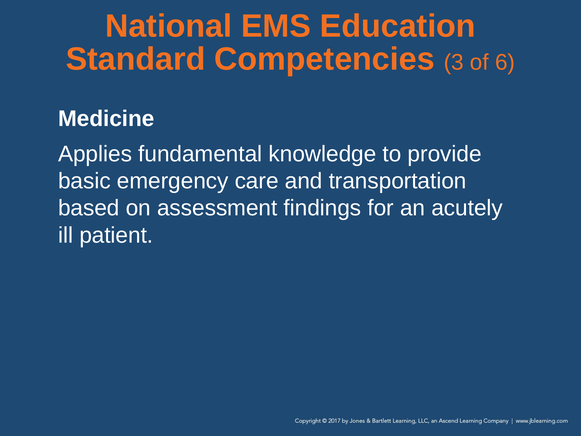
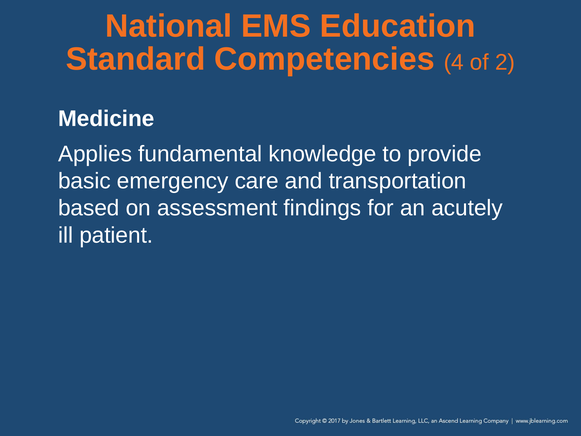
3: 3 -> 4 (454, 62)
6: 6 -> 2 (505, 62)
